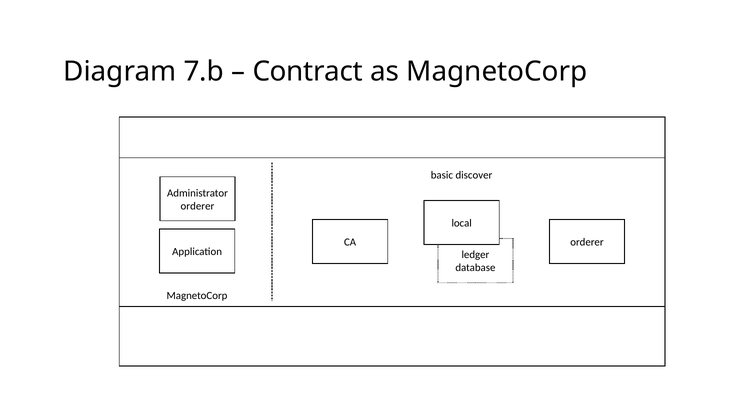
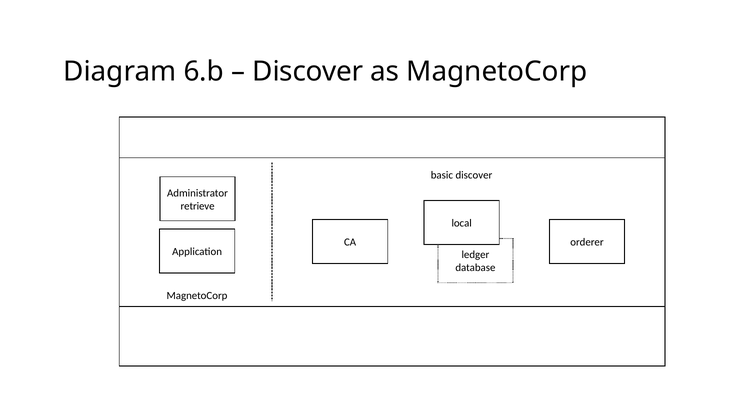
7.b: 7.b -> 6.b (204, 72)
Contract: Contract -> Discover (308, 72)
orderer: orderer -> retrieve (198, 206)
